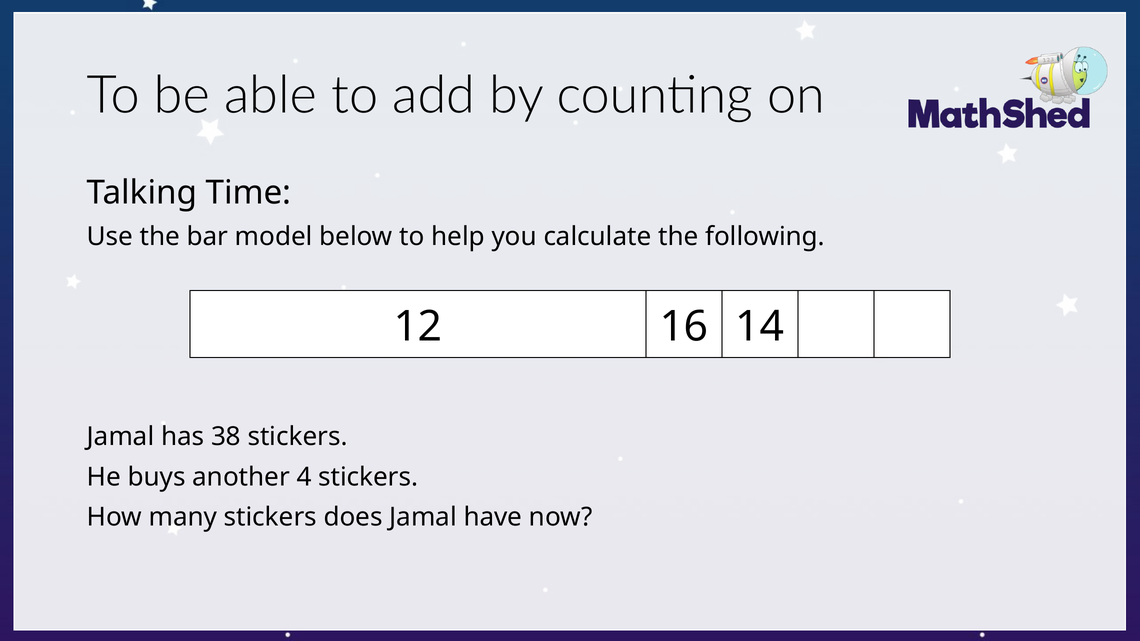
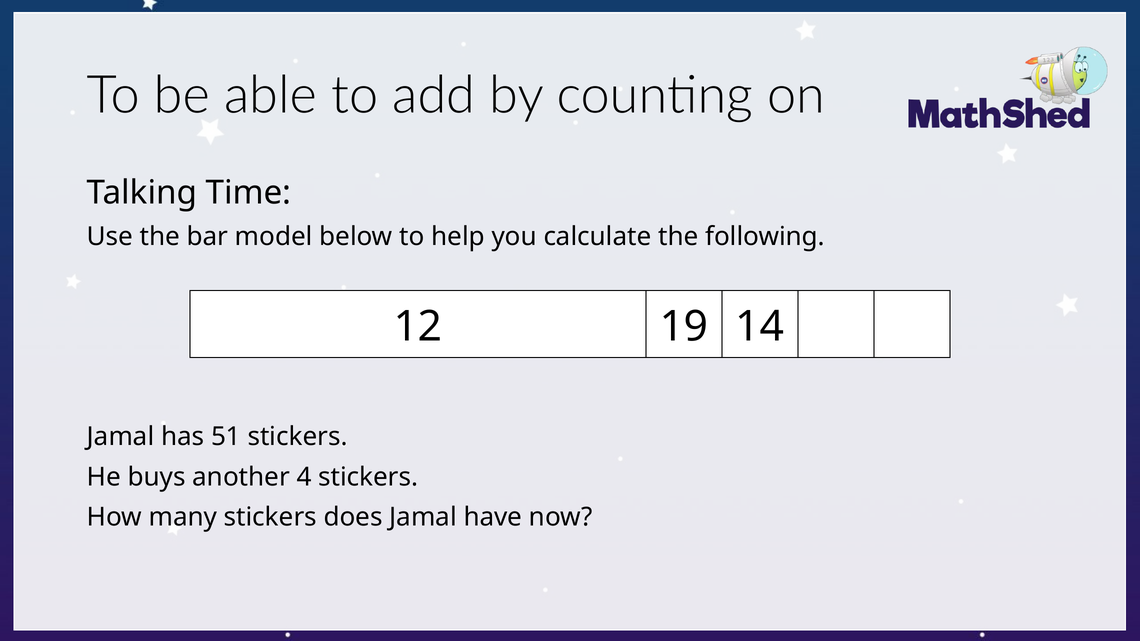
16: 16 -> 19 (684, 327)
38: 38 -> 51 (226, 437)
